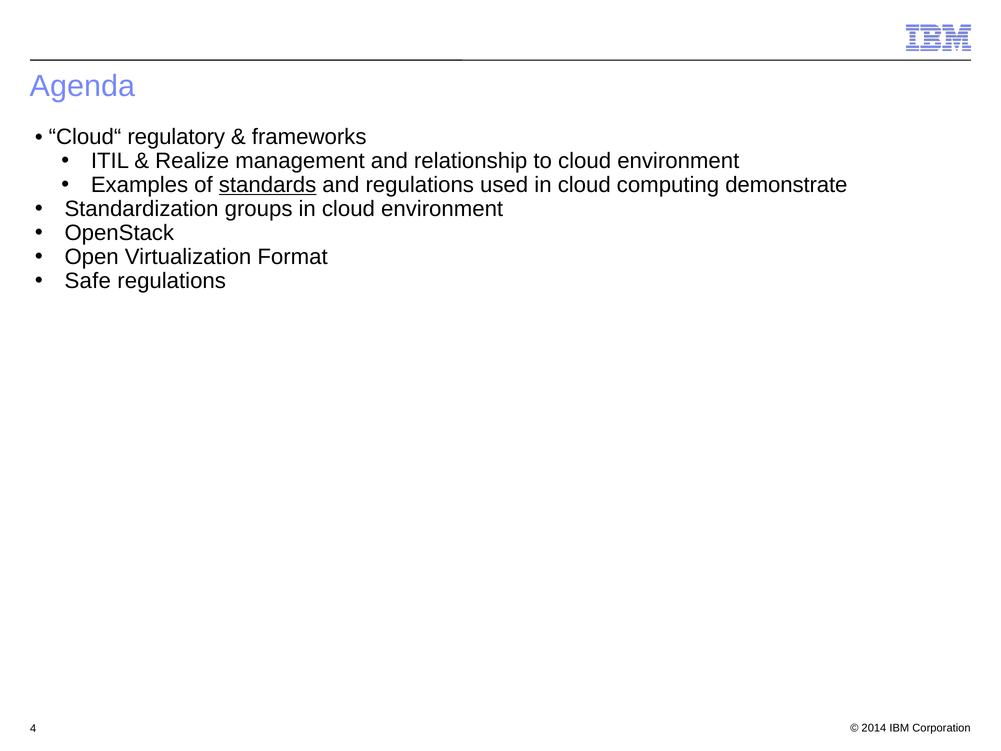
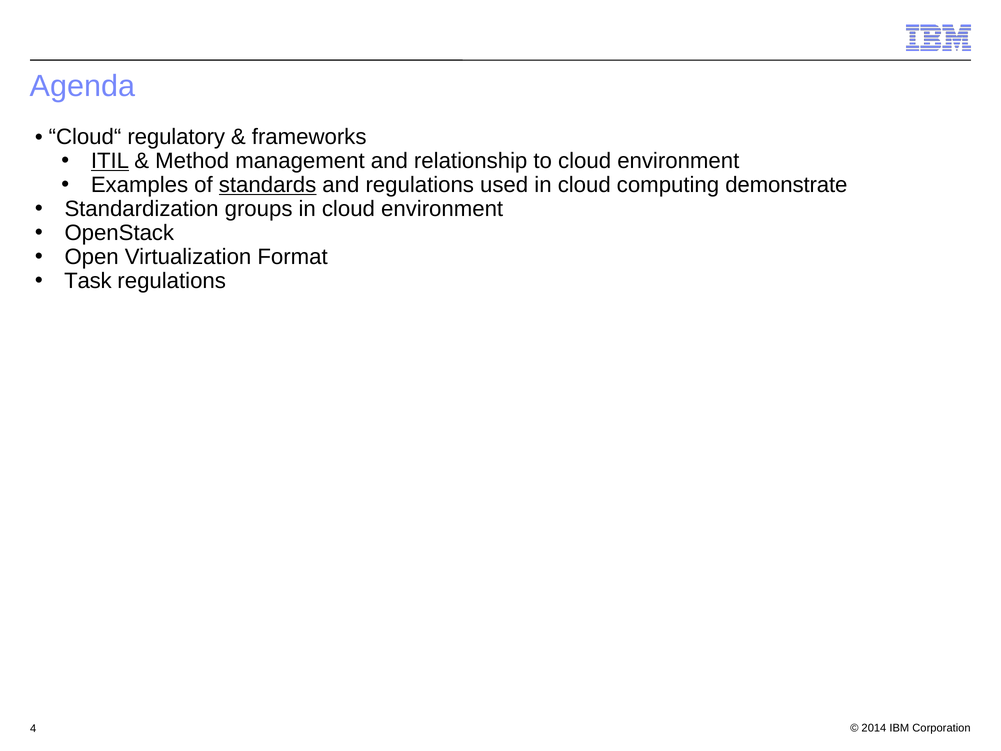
ITIL underline: none -> present (110, 161)
Realize: Realize -> Method (192, 161)
Safe: Safe -> Task (88, 281)
